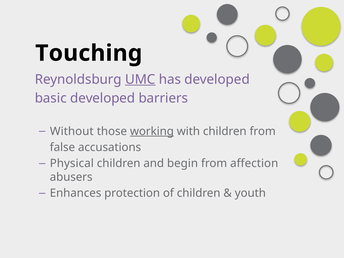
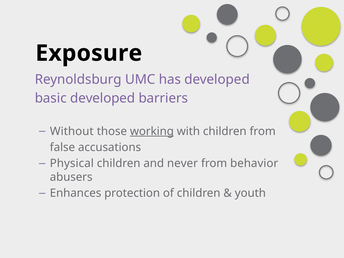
Touching: Touching -> Exposure (89, 53)
UMC underline: present -> none (140, 79)
begin: begin -> never (182, 163)
affection: affection -> behavior (254, 163)
